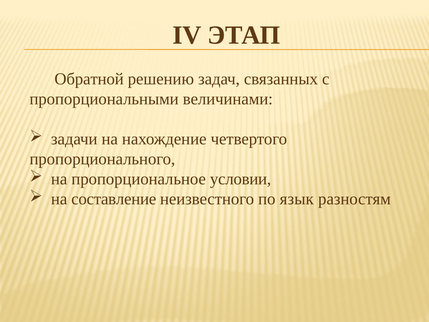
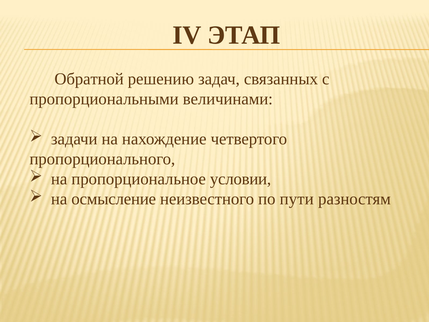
составление: составление -> осмысление (114, 199)
язык: язык -> пути (297, 199)
